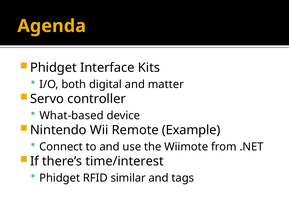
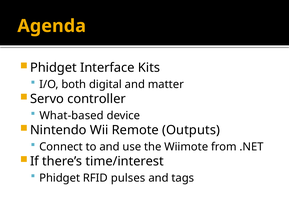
Example: Example -> Outputs (191, 130)
similar: similar -> pulses (128, 178)
